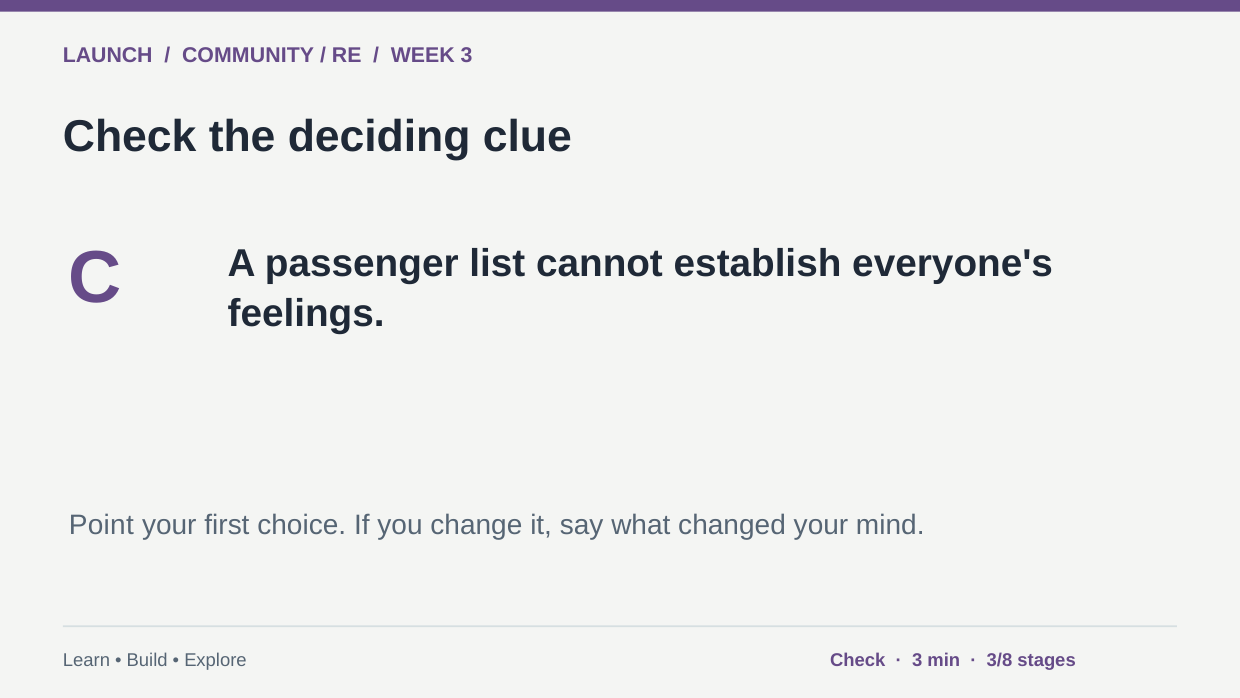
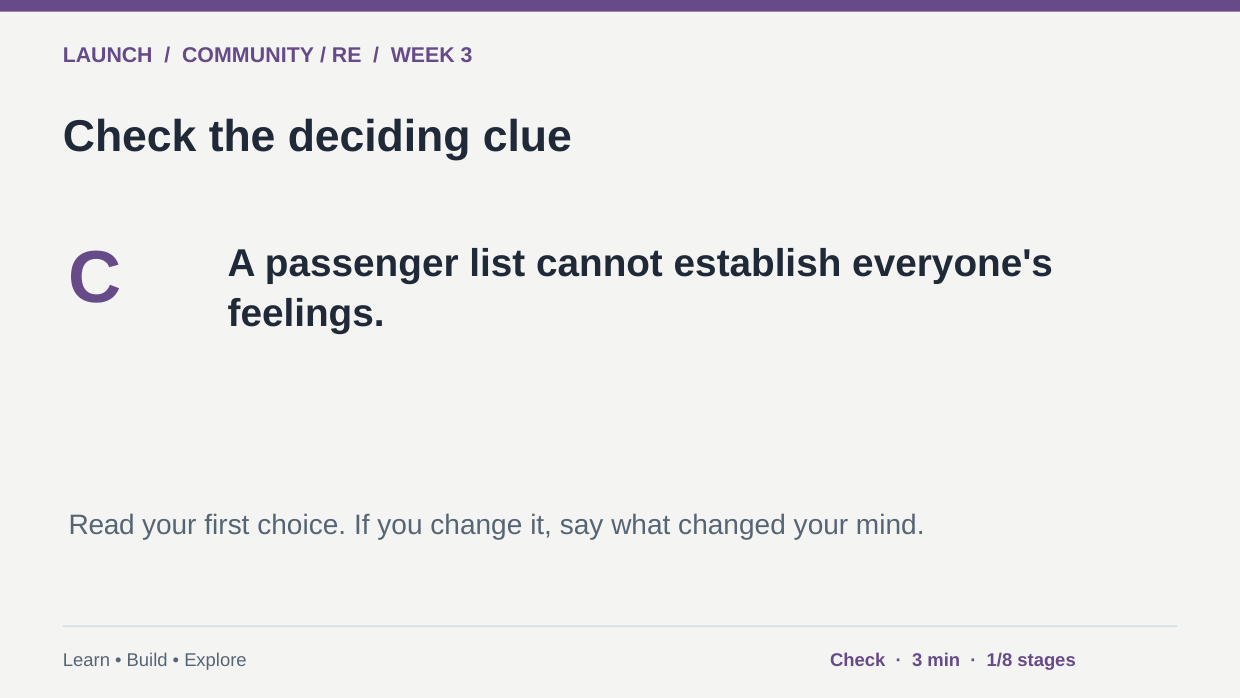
Point: Point -> Read (102, 525)
3/8: 3/8 -> 1/8 (999, 660)
